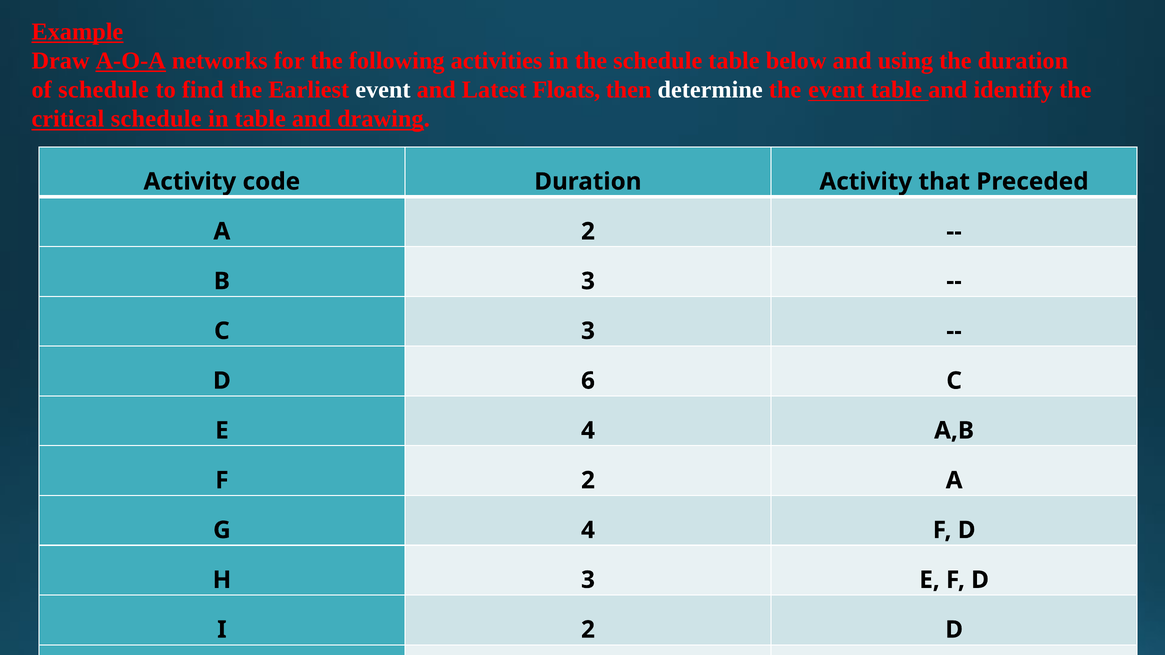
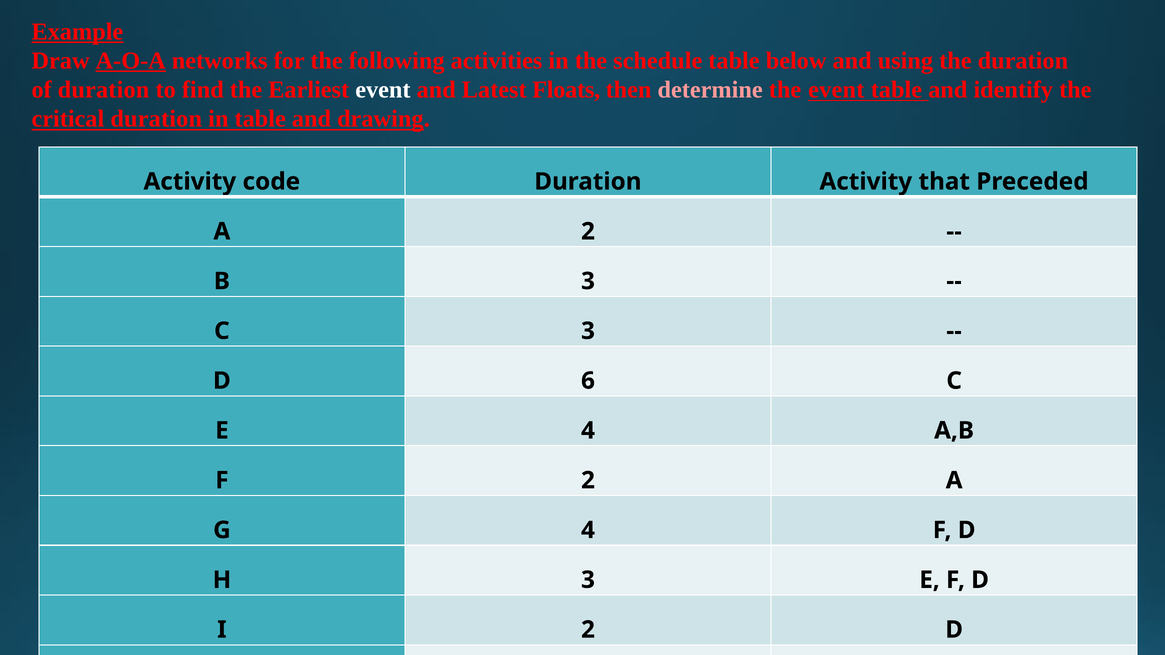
of schedule: schedule -> duration (104, 90)
determine colour: white -> pink (710, 90)
critical schedule: schedule -> duration (156, 119)
